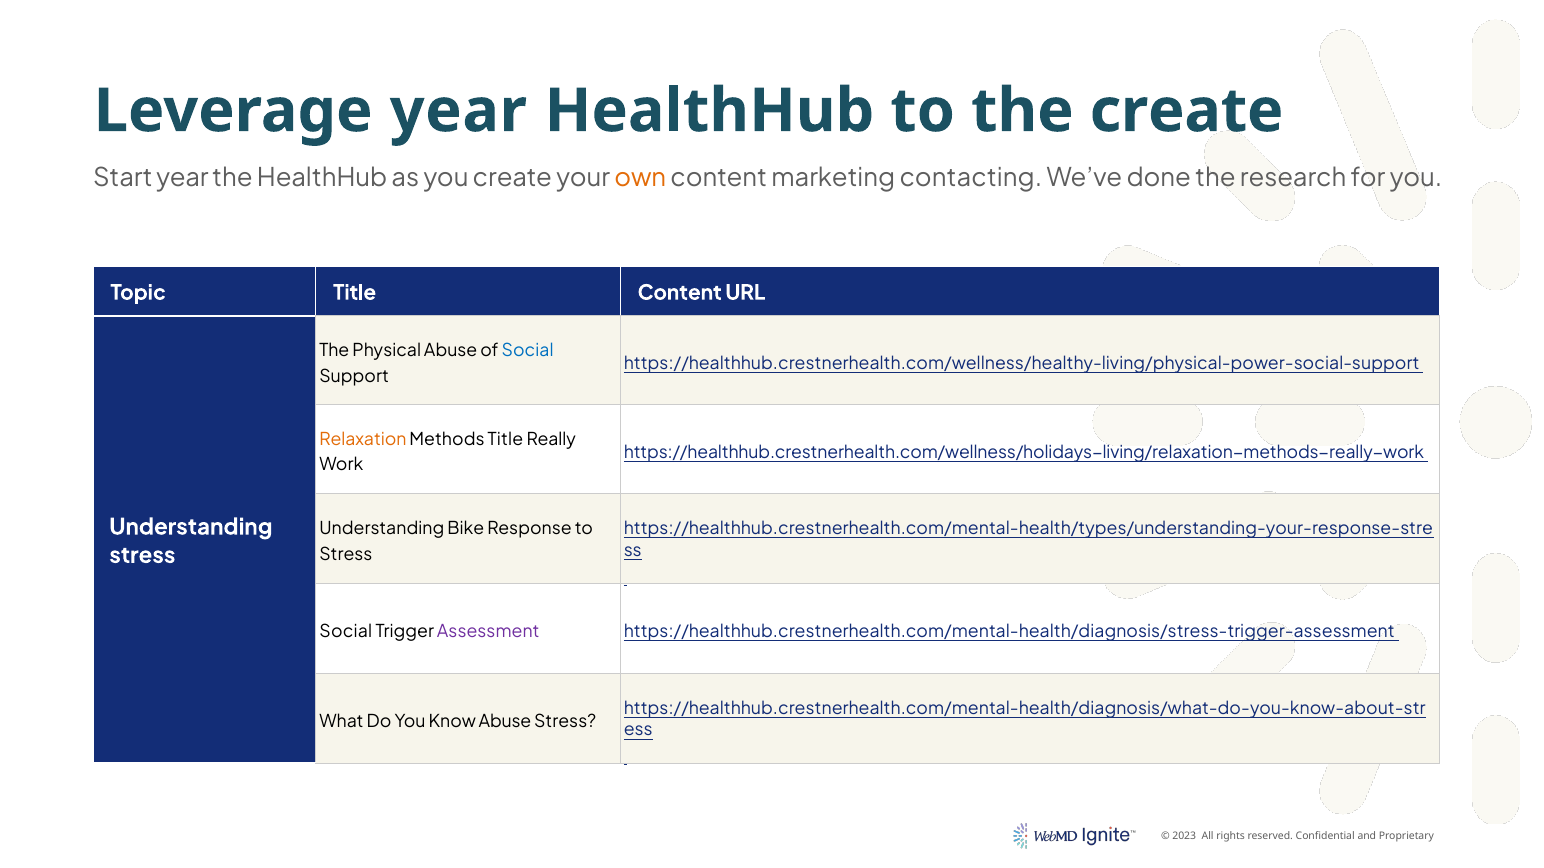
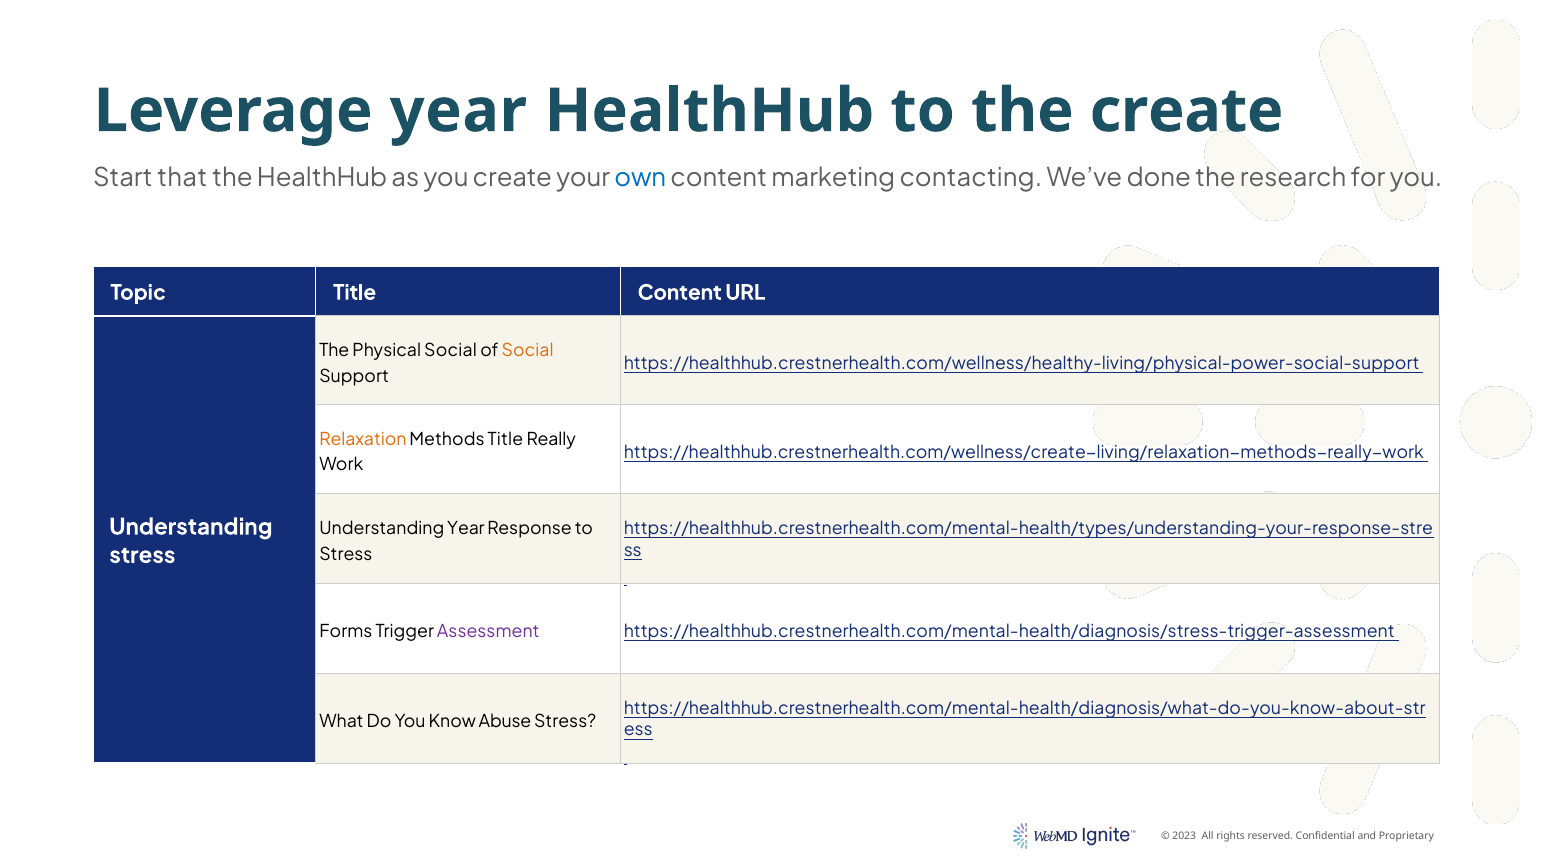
Start year: year -> that (182, 178)
own colour: orange -> blue (640, 178)
Physical Abuse: Abuse -> Social (451, 351)
Social colour: blue -> orange (528, 351)
https://healthhub.crestnerhealth.com/wellness/holidays-living/relaxation-methods-really-work: https://healthhub.crestnerhealth.com/wellness/holidays-living/relaxation-methods-really-work -> https://healthhub.crestnerhealth.com/wellness/create-living/relaxation-methods-really-work (1024, 453)
Understanding Bike: Bike -> Year (466, 529)
Social: Social -> Forms (346, 632)
